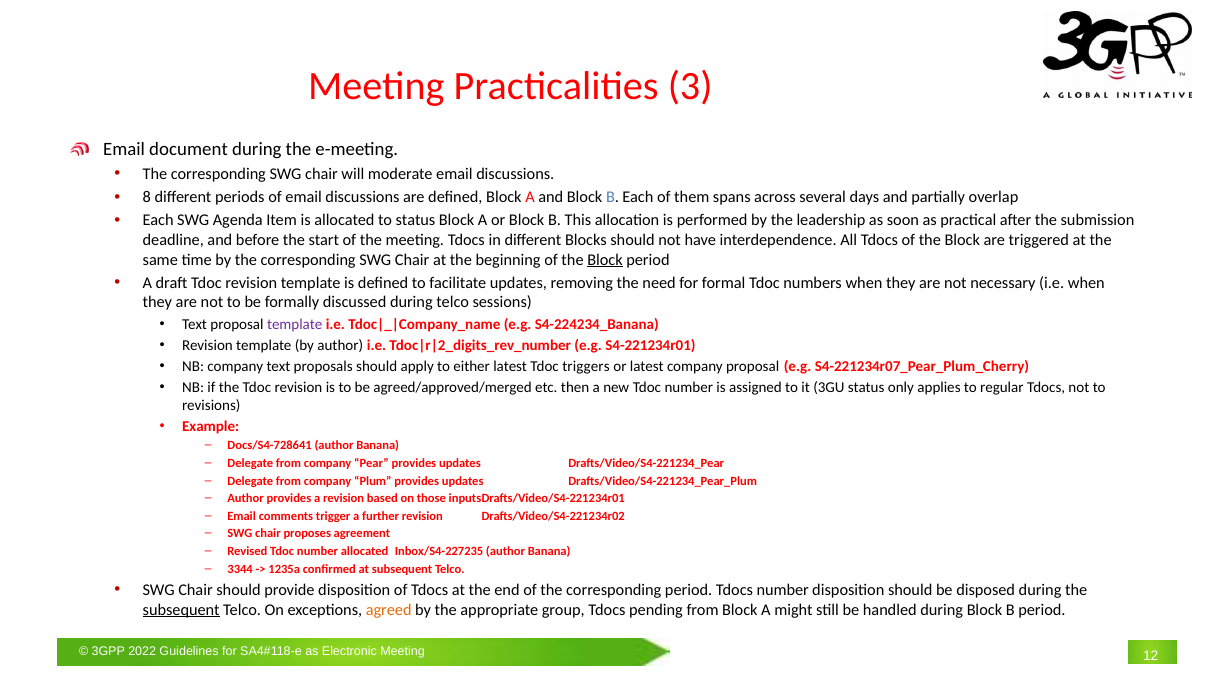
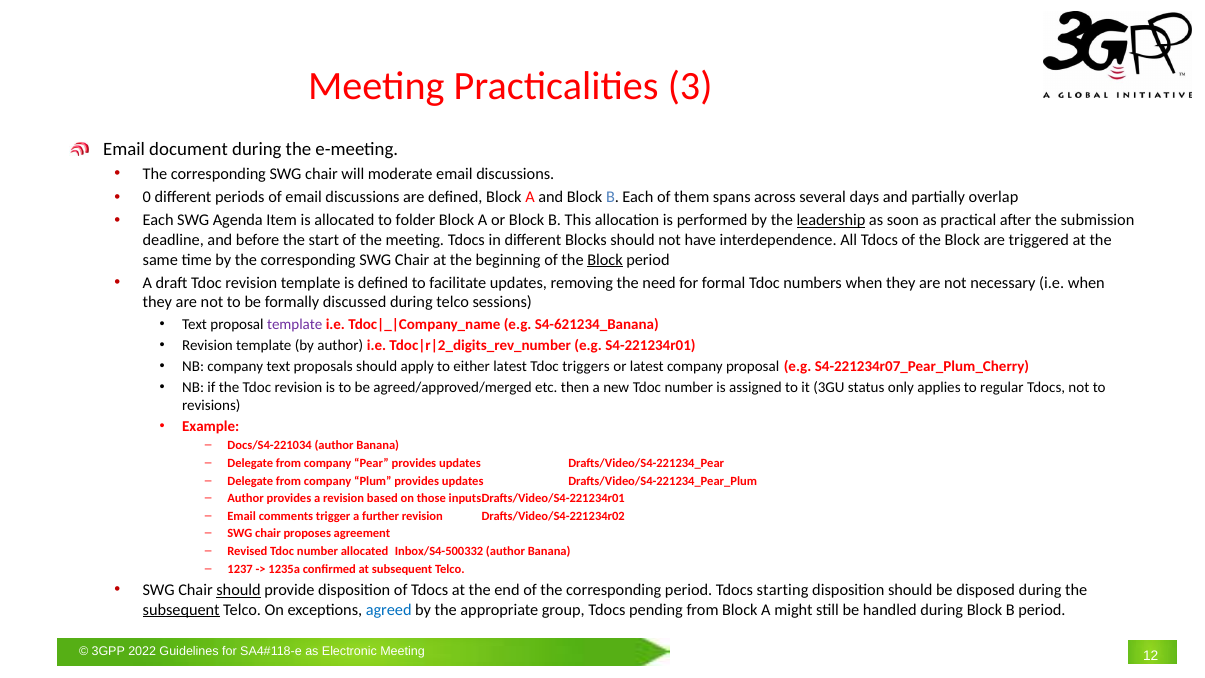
8: 8 -> 0 (147, 197)
to status: status -> folder (415, 220)
leadership underline: none -> present (831, 220)
S4-224234_Banana: S4-224234_Banana -> S4-621234_Banana (597, 324)
Docs/S4-728641: Docs/S4-728641 -> Docs/S4-221034 (270, 446)
Inbox/S4-227235: Inbox/S4-227235 -> Inbox/S4-500332 (439, 551)
3344: 3344 -> 1237 (240, 569)
should underline: none -> present (239, 590)
Tdocs number: number -> starting (783, 590)
agreed colour: orange -> blue (389, 610)
